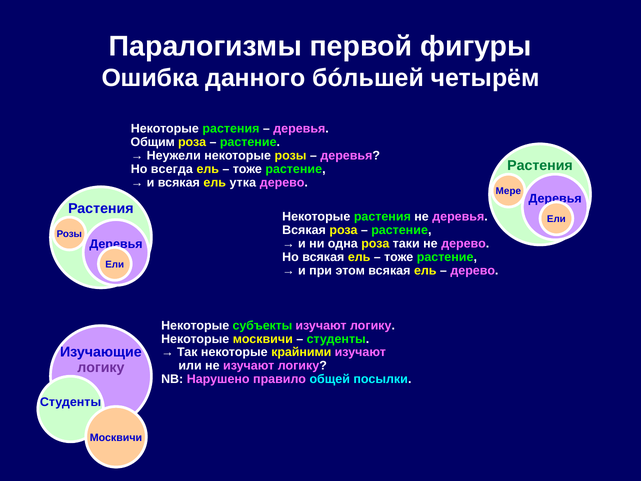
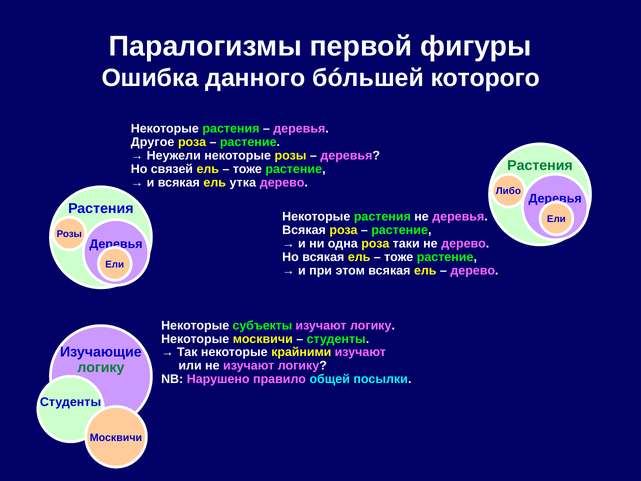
четырём: четырём -> которого (485, 78)
Общим: Общим -> Другое (153, 142)
всегда: всегда -> связей (172, 169)
Мере: Мере -> Либо (508, 191)
логику colour: purple -> green (101, 367)
